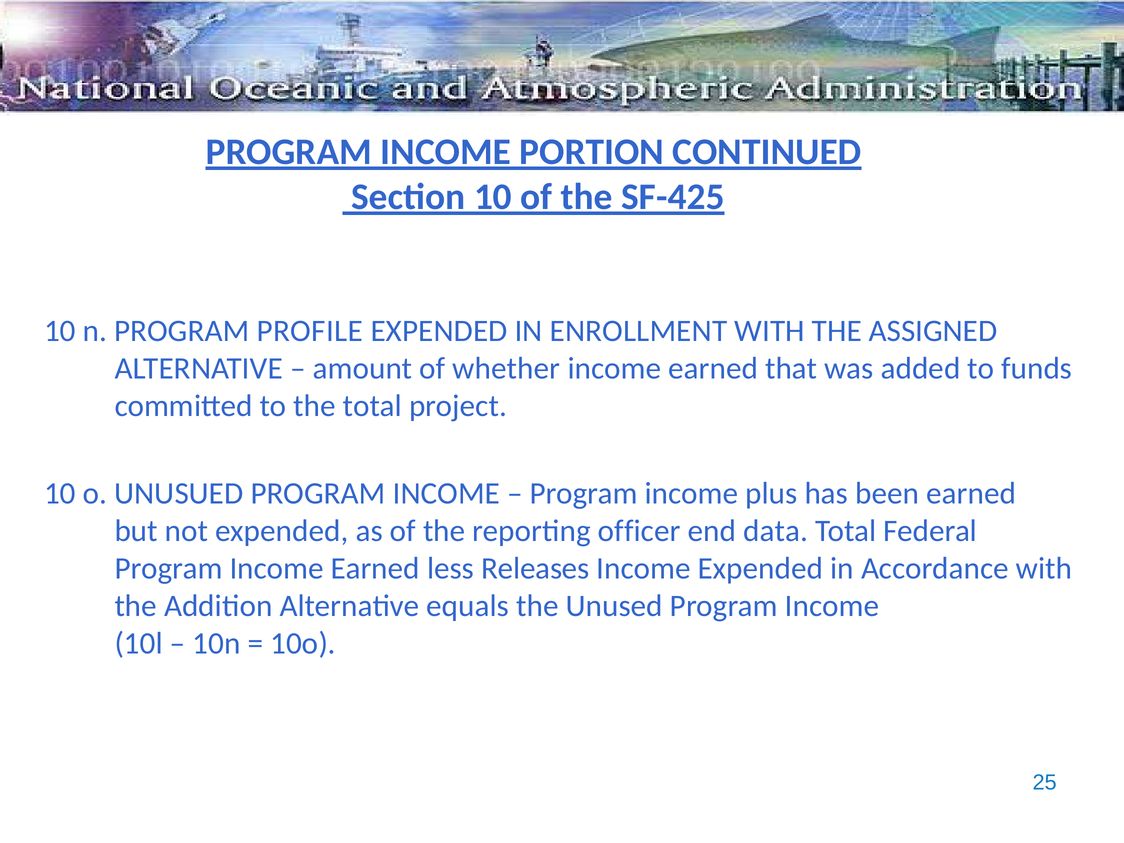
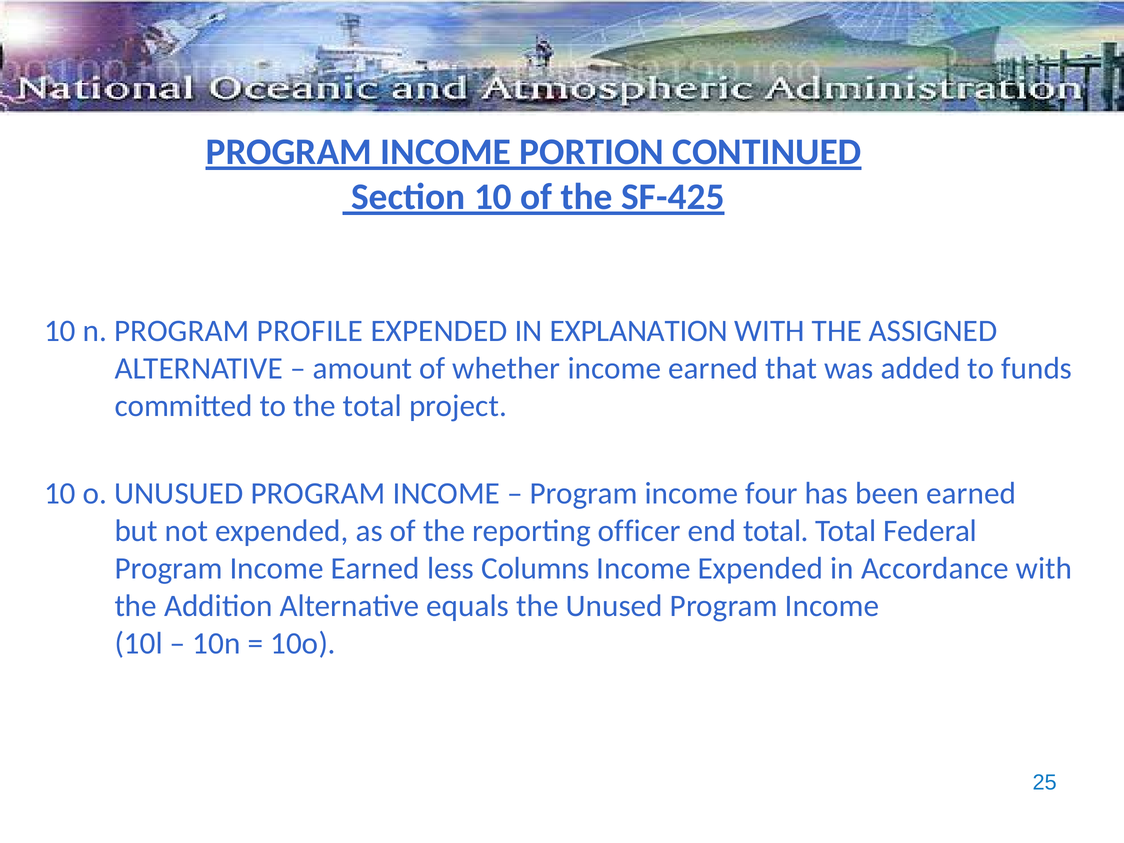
ENROLLMENT: ENROLLMENT -> EXPLANATION (639, 331)
plus: plus -> four (772, 493)
end data: data -> total (776, 531)
Releases: Releases -> Columns (535, 568)
